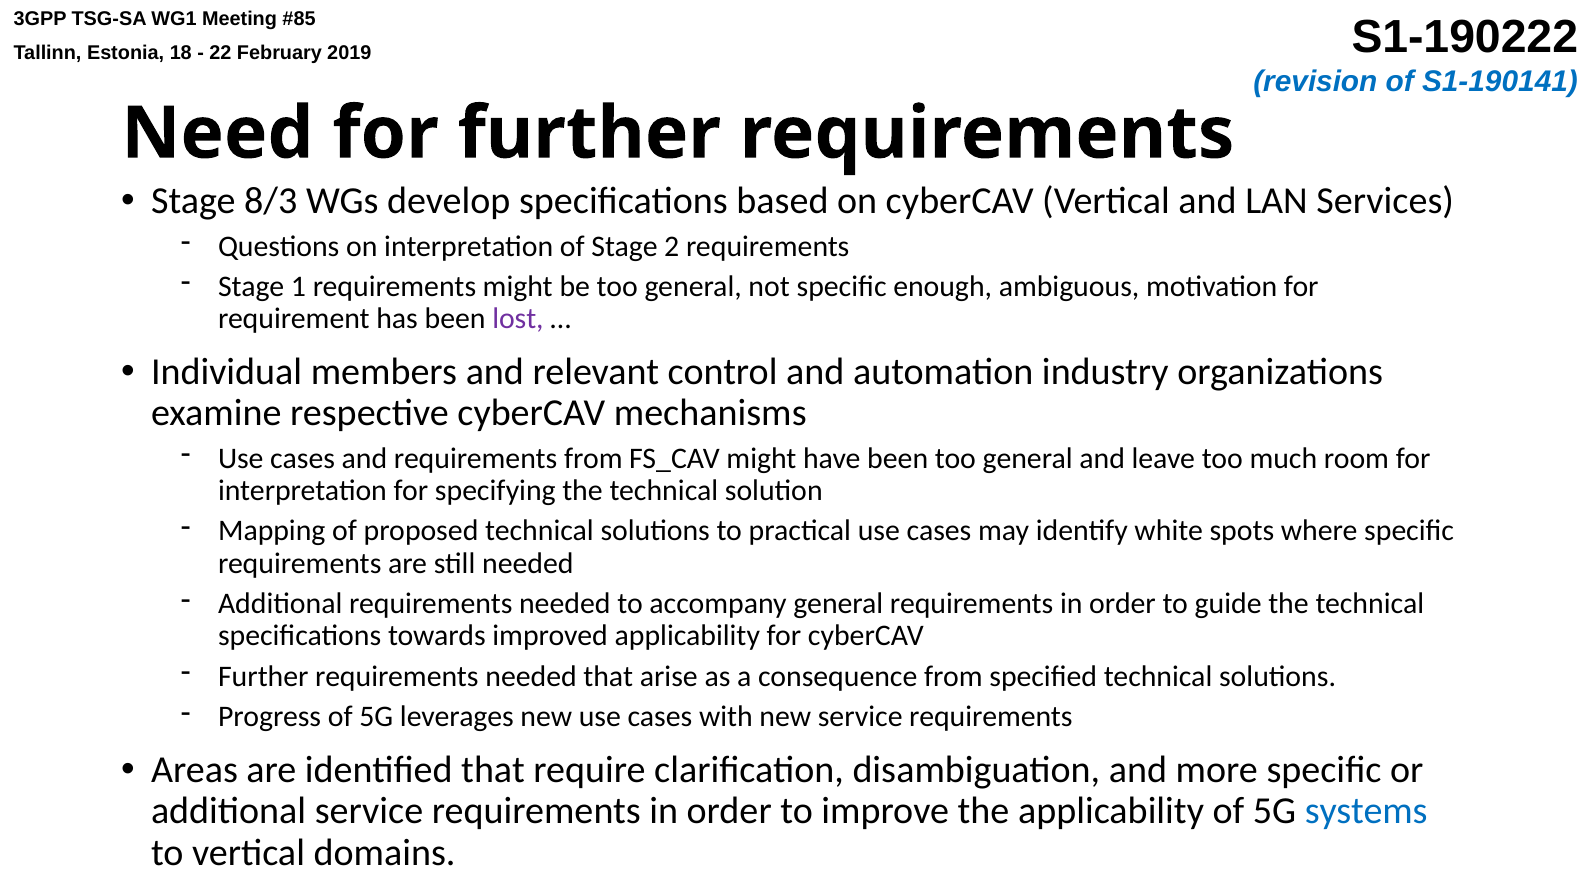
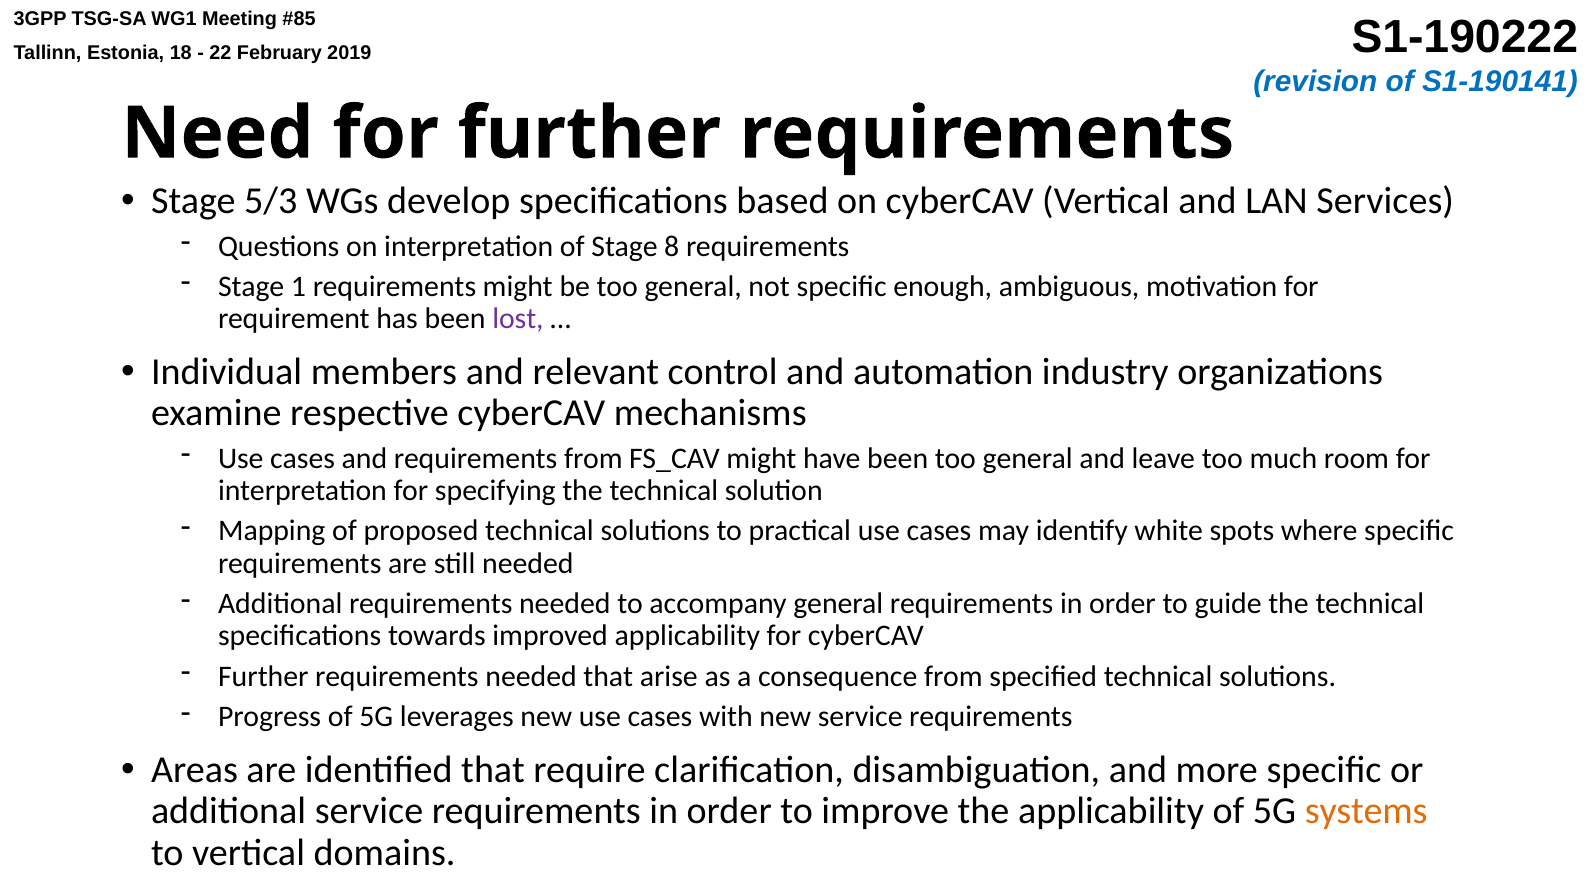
8/3: 8/3 -> 5/3 (271, 201)
2: 2 -> 8 (672, 246)
systems colour: blue -> orange (1366, 811)
